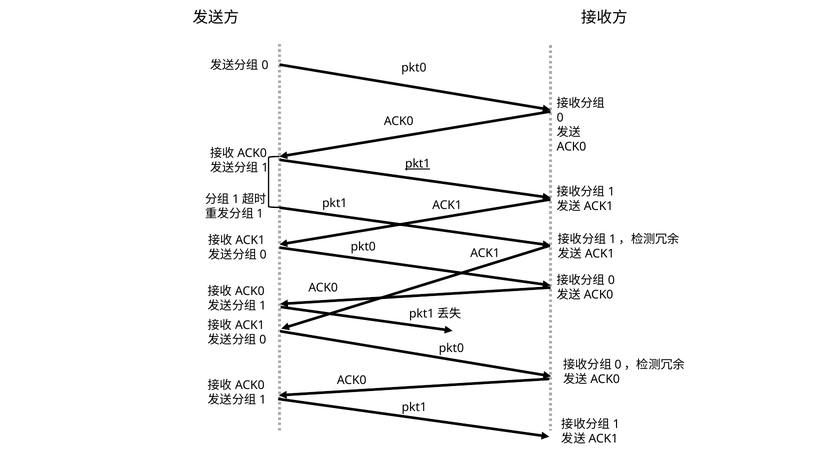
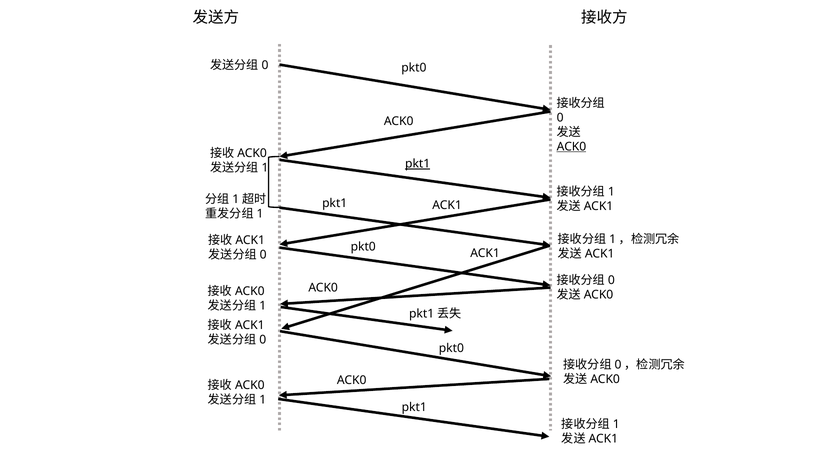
ACK0 underline: none -> present (571, 147)
